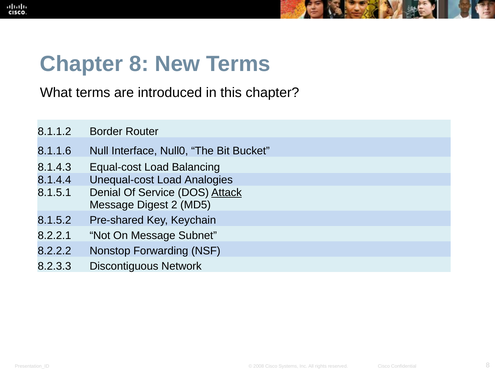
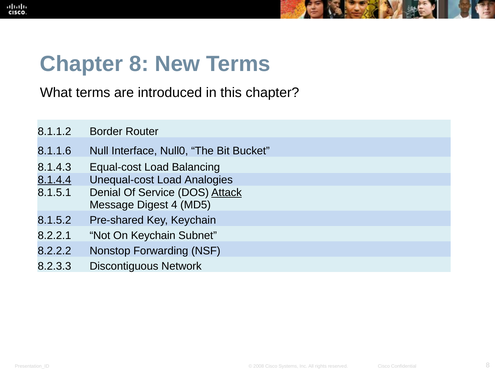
8.1.4.4 underline: none -> present (54, 180)
2: 2 -> 4 (174, 205)
On Message: Message -> Keychain (153, 236)
